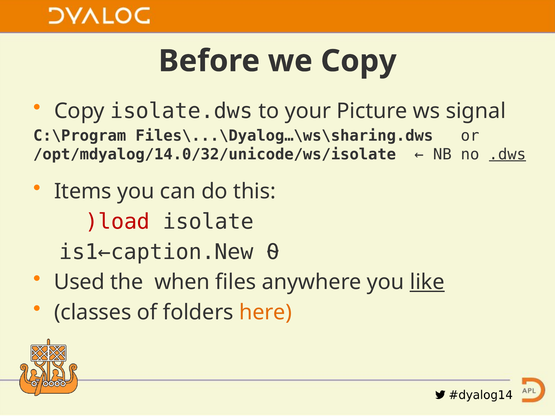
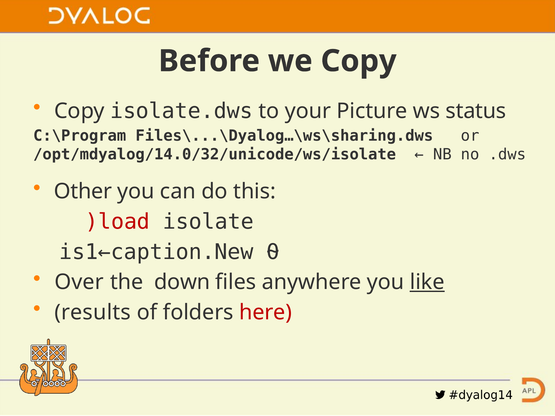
signal: signal -> status (476, 111)
.dws underline: present -> none (507, 154)
Items: Items -> Other (83, 192)
Used: Used -> Over (79, 282)
when: when -> down (182, 282)
classes: classes -> results (93, 313)
here colour: orange -> red (266, 313)
